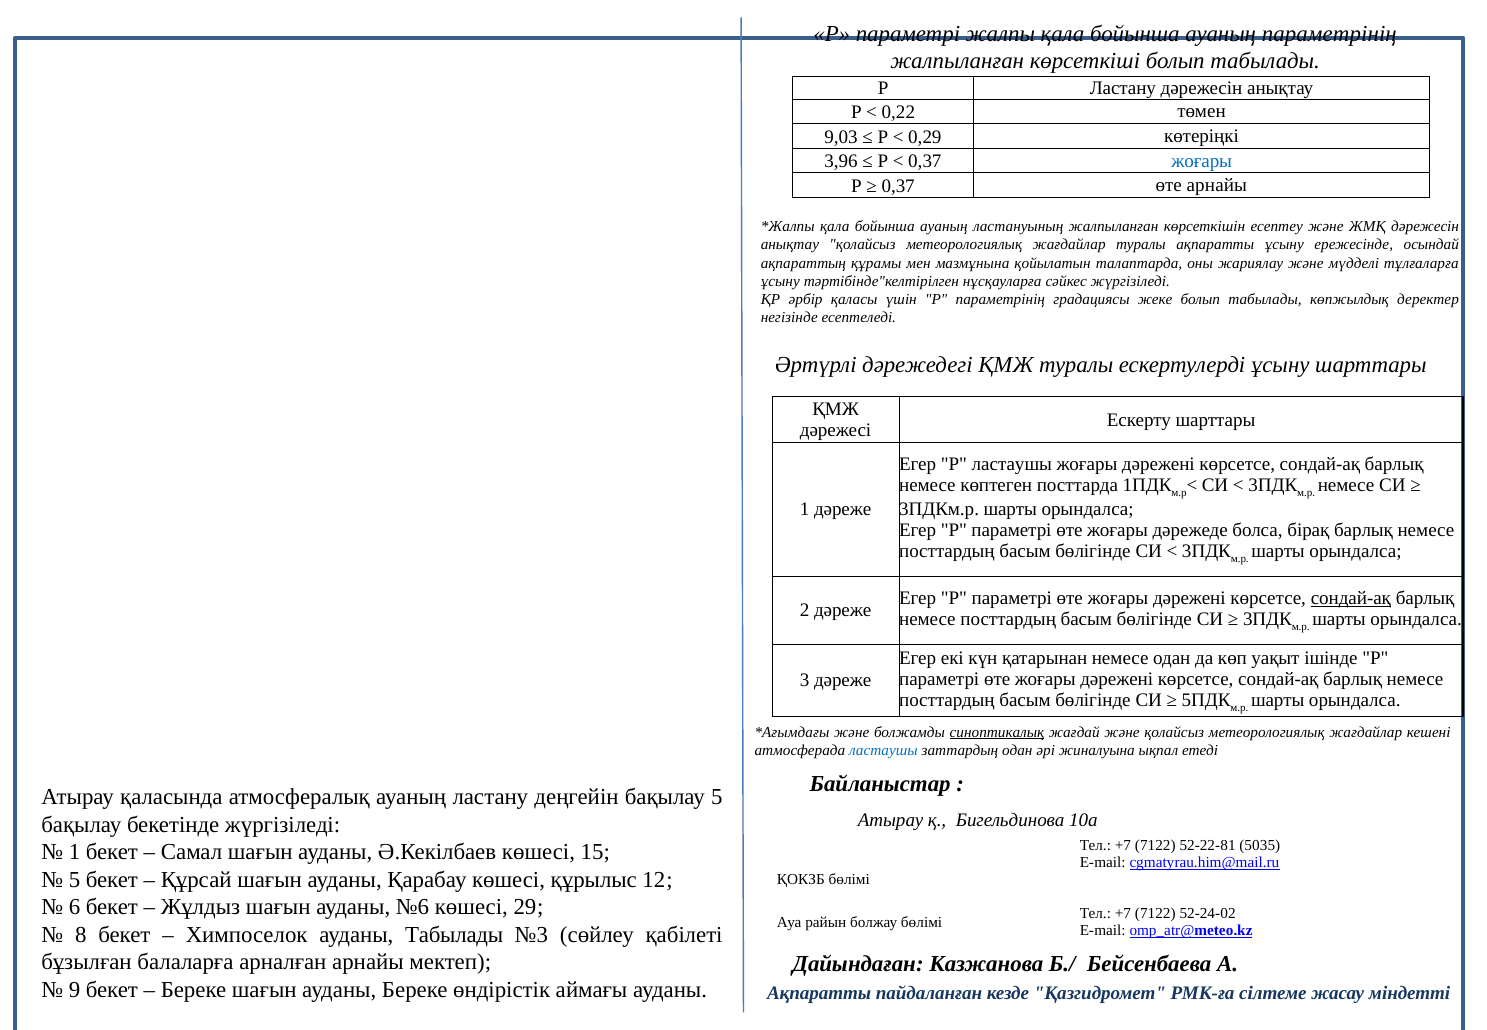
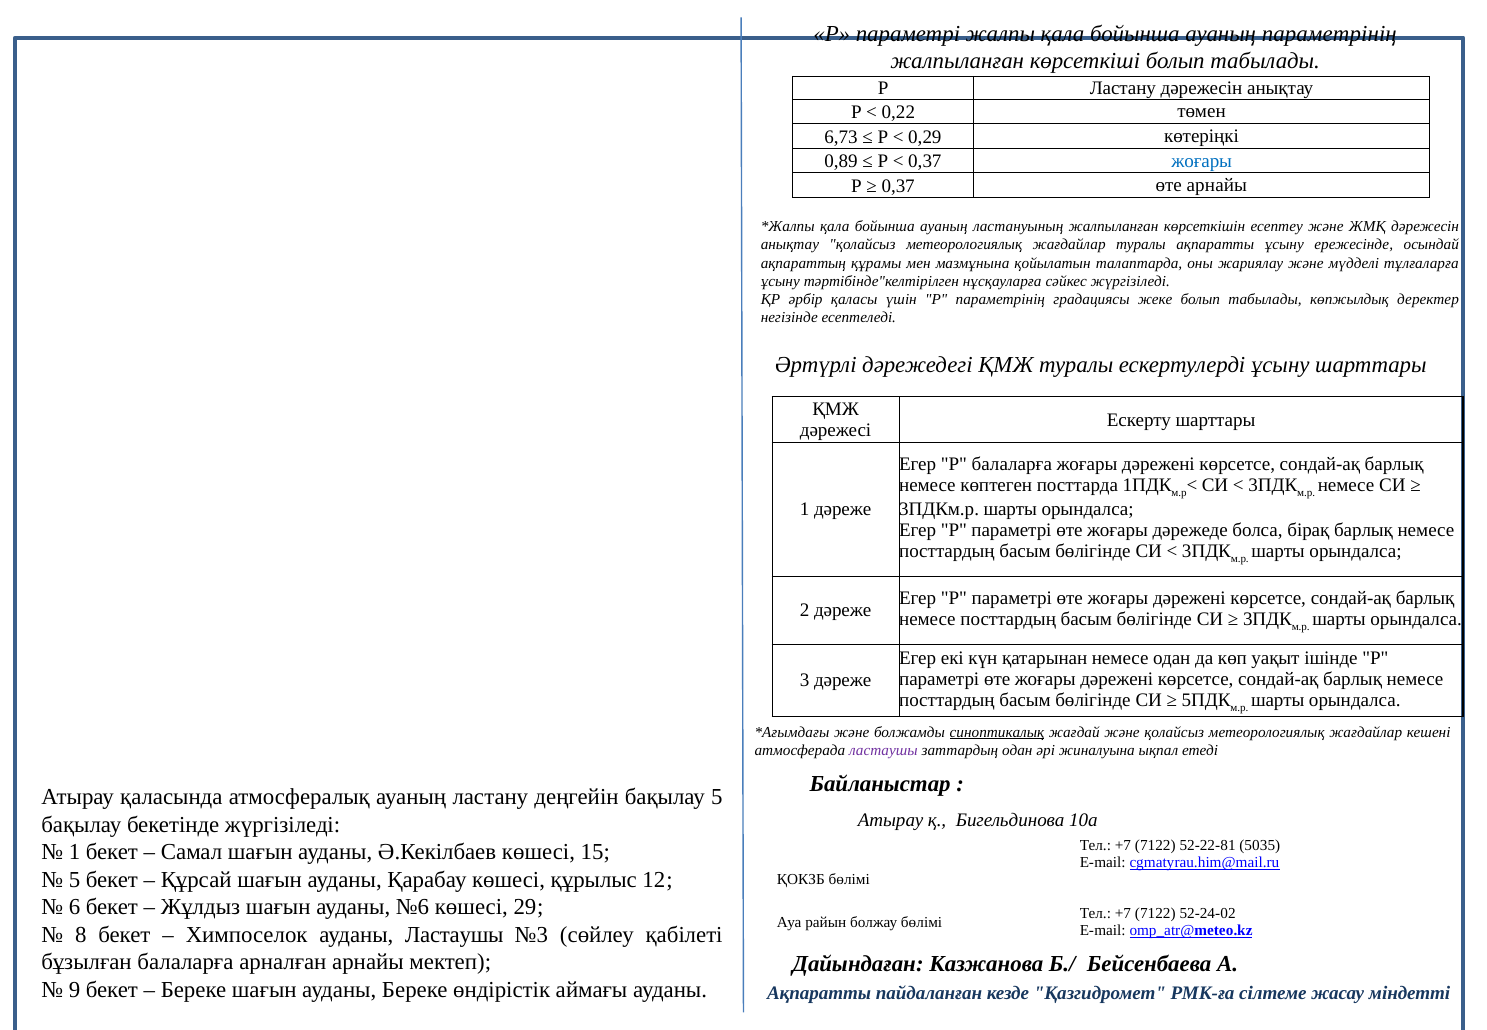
9,03: 9,03 -> 6,73 (841, 137)
3,96: 3,96 -> 0,89 (841, 161)
Р ластаушы: ластаушы -> балаларға (1012, 464)
сондай-ақ underline: present -> none (1351, 598)
ластаушы colour: blue -> purple (883, 750)
ауданы Табылады: Табылады -> Ластаушы (454, 934)
